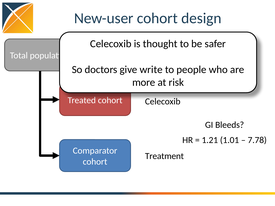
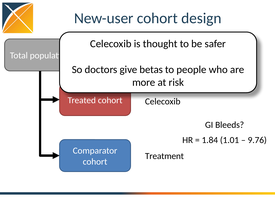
write: write -> betas (151, 70)
1.21: 1.21 -> 1.84 (210, 140)
7.78: 7.78 -> 9.76 (257, 140)
